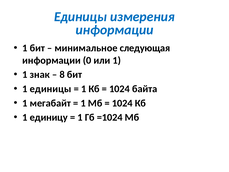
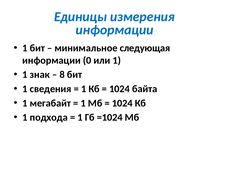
1 единицы: единицы -> сведения (51, 89)
единицу: единицу -> подхода (49, 117)
